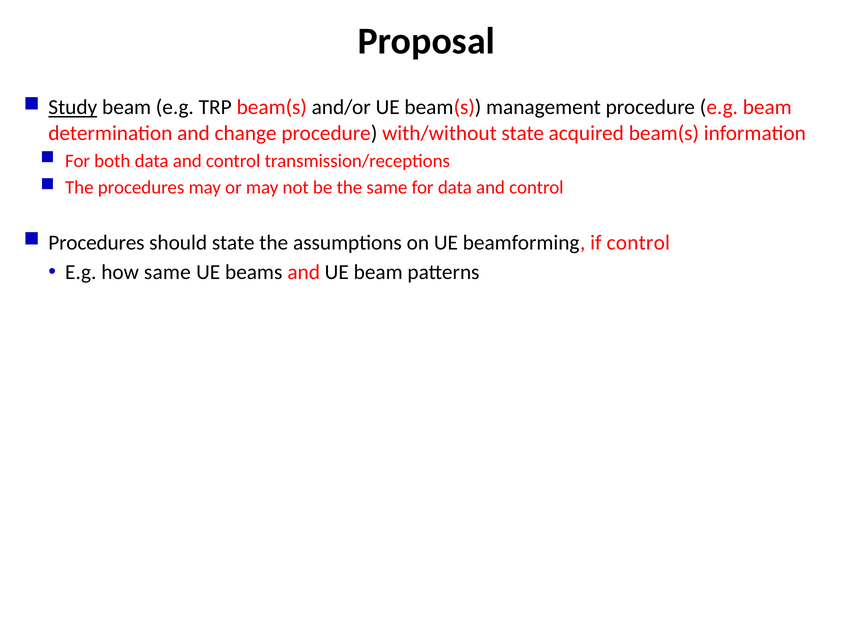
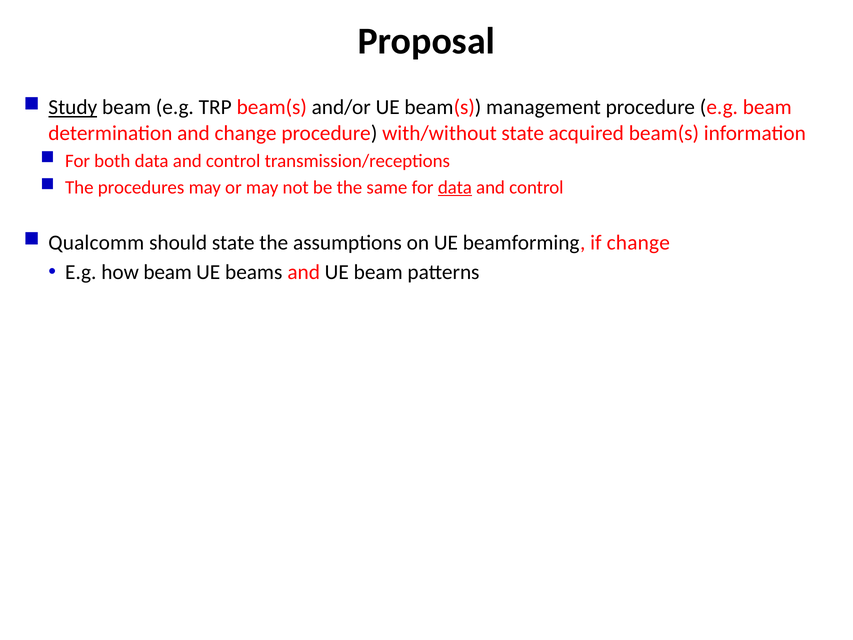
data underline: none -> present (455, 187)
Procedures: Procedures -> Qualcomm (96, 242)
if control: control -> change (638, 242)
how same: same -> beam (168, 272)
